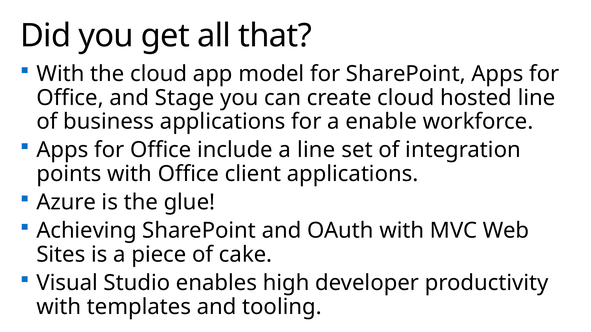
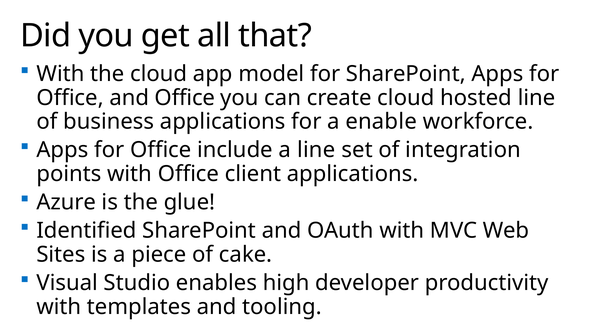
and Stage: Stage -> Office (185, 98)
Achieving: Achieving -> Identified (87, 231)
